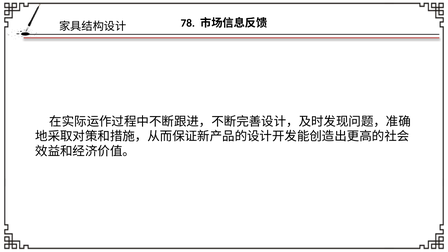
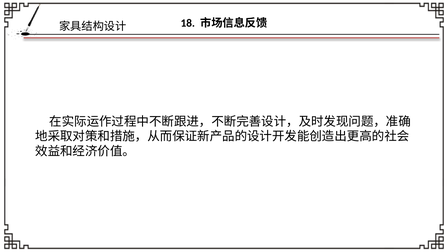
78: 78 -> 18 (188, 23)
